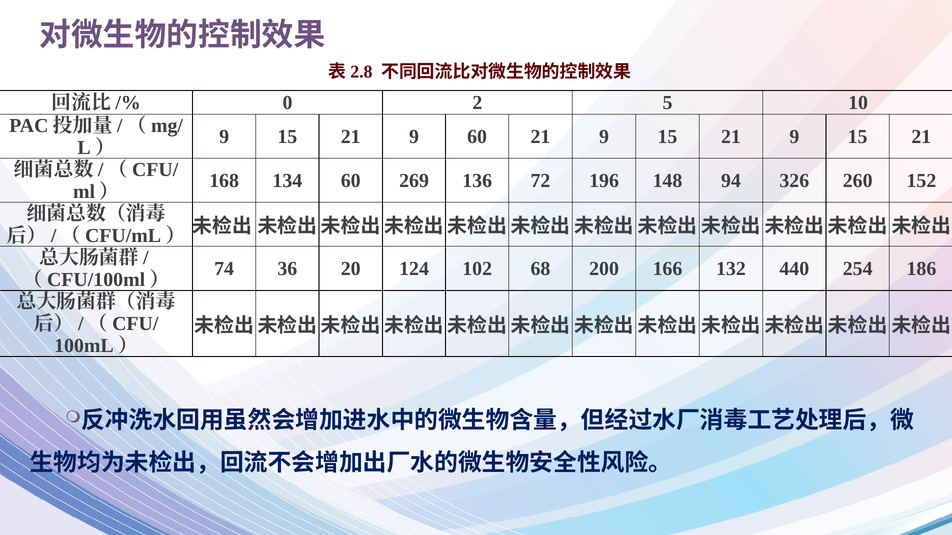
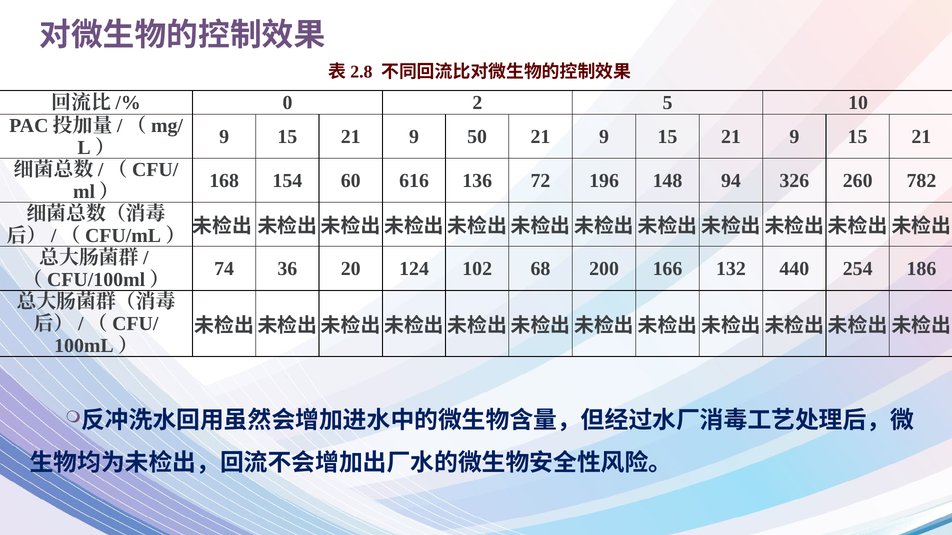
9 60: 60 -> 50 (477, 137)
134: 134 -> 154 (287, 181)
269: 269 -> 616 (414, 181)
152: 152 -> 782 (921, 181)
